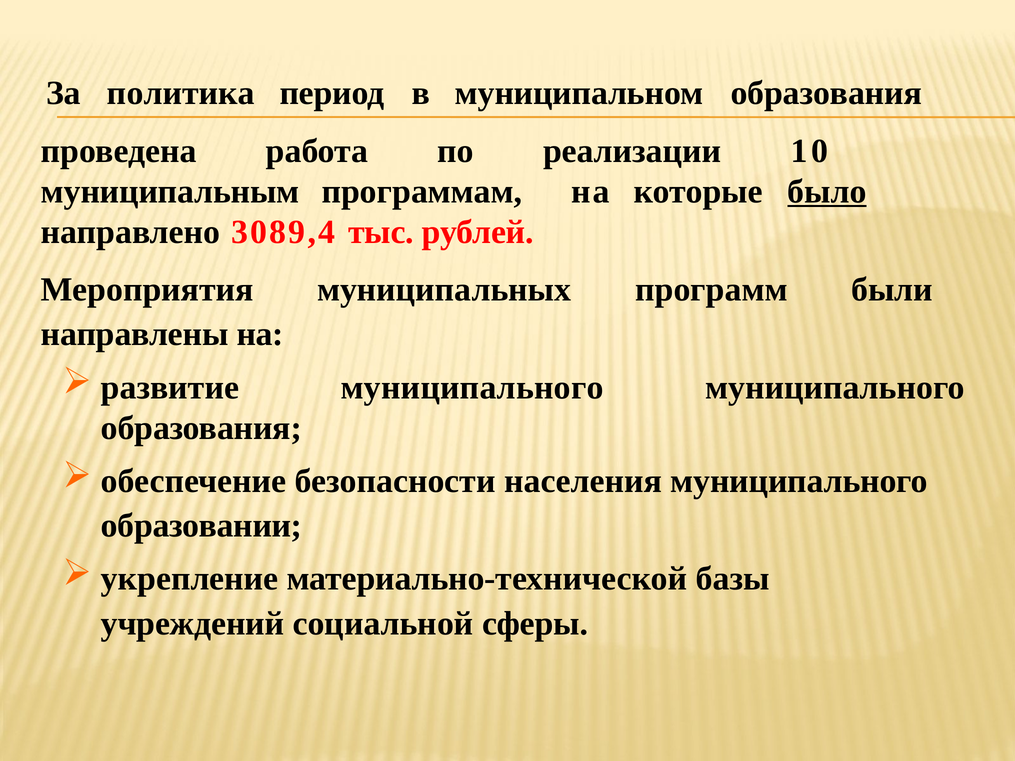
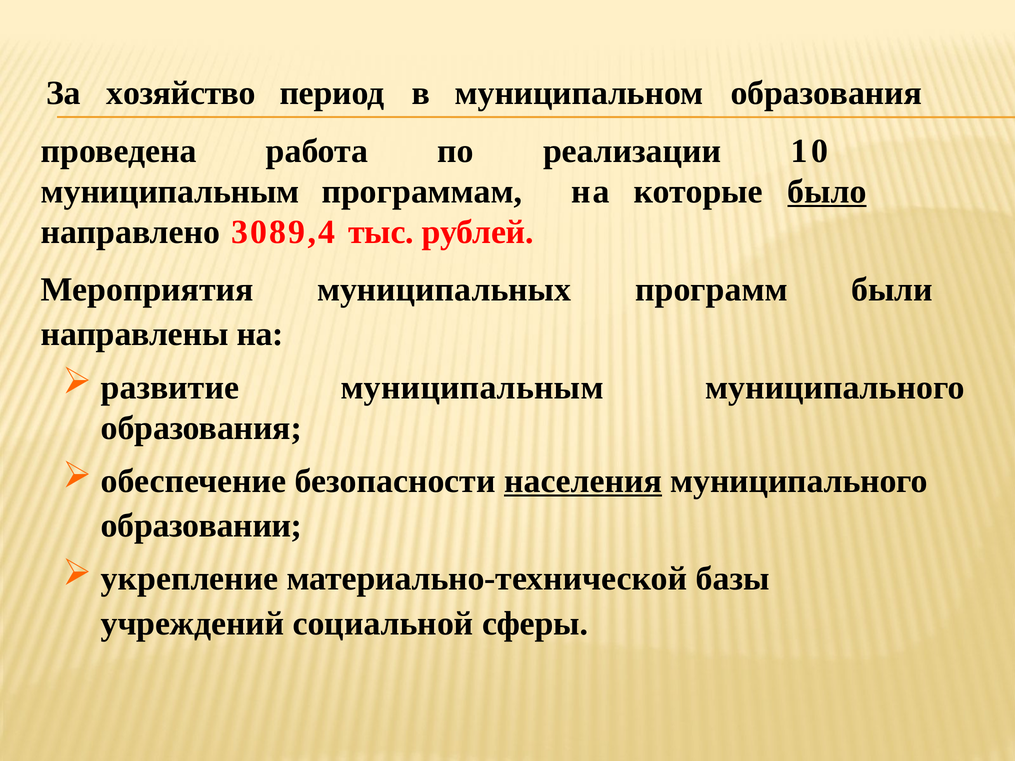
политика: политика -> хозяйство (181, 93)
развитие муниципального: муниципального -> муниципальным (472, 388)
населения underline: none -> present (583, 481)
